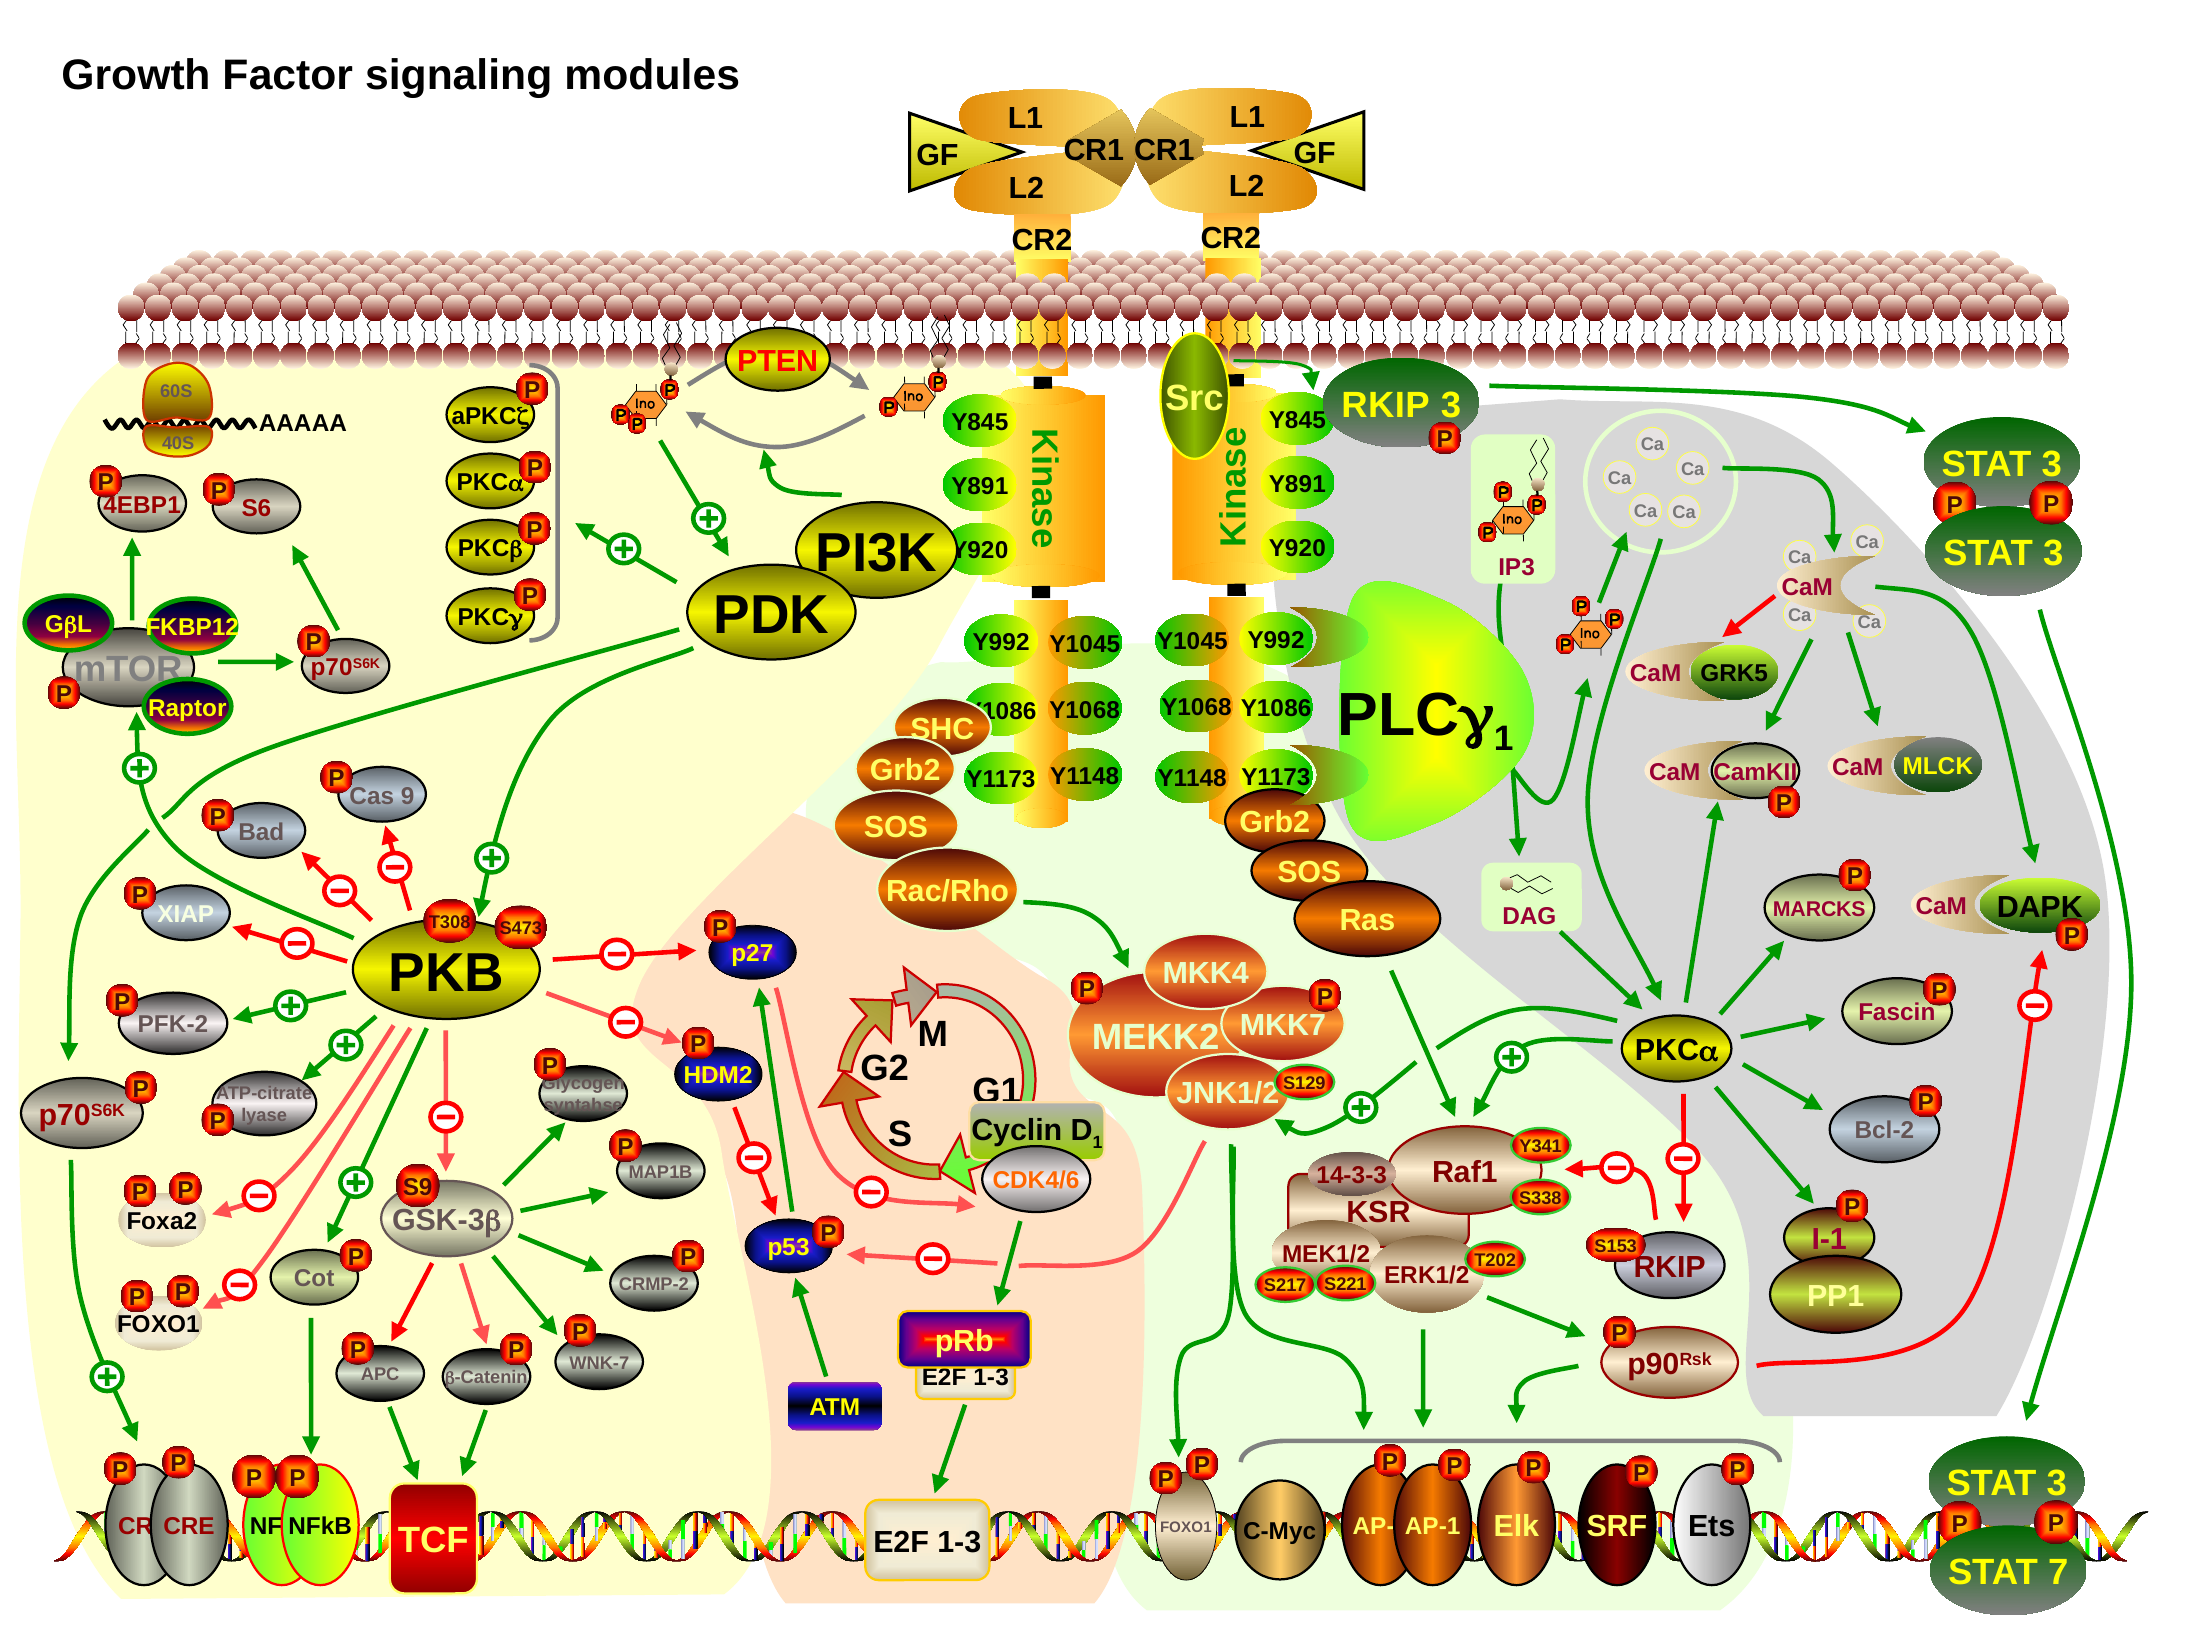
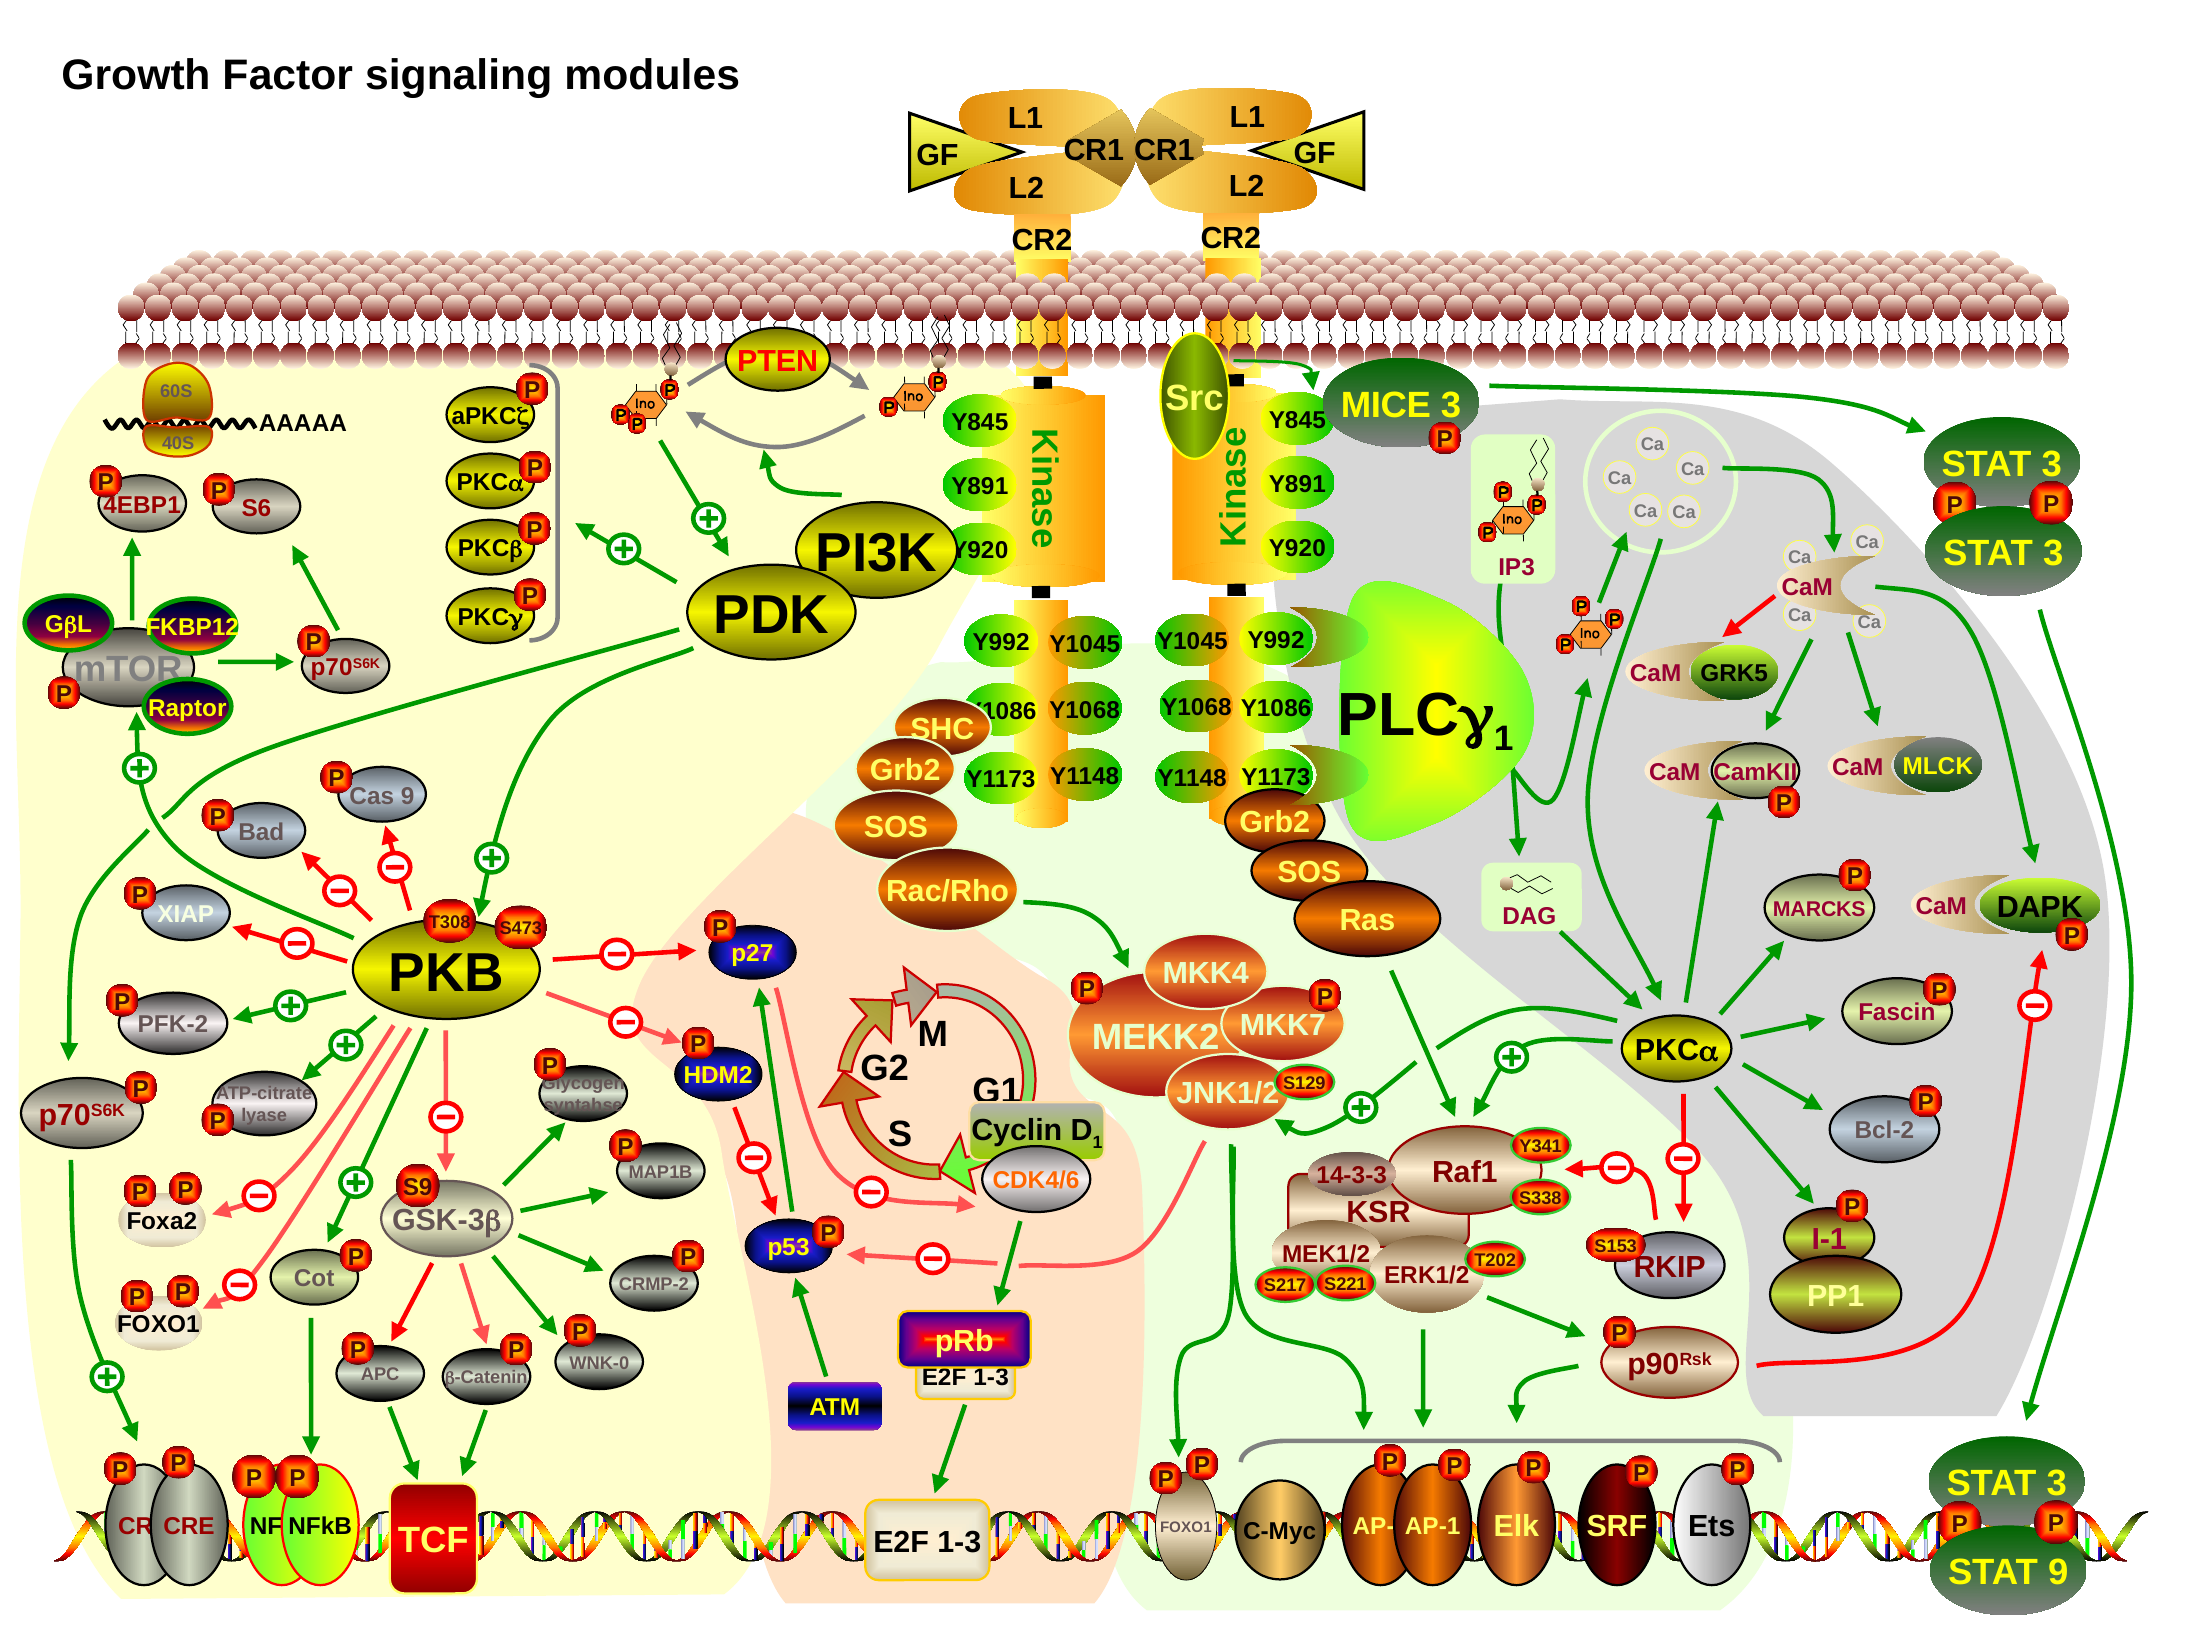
Src RKIP: RKIP -> MICE (1386, 405)
WNK-7: WNK-7 -> WNK-0 (599, 1363)
STAT 7: 7 -> 9 (2058, 1573)
